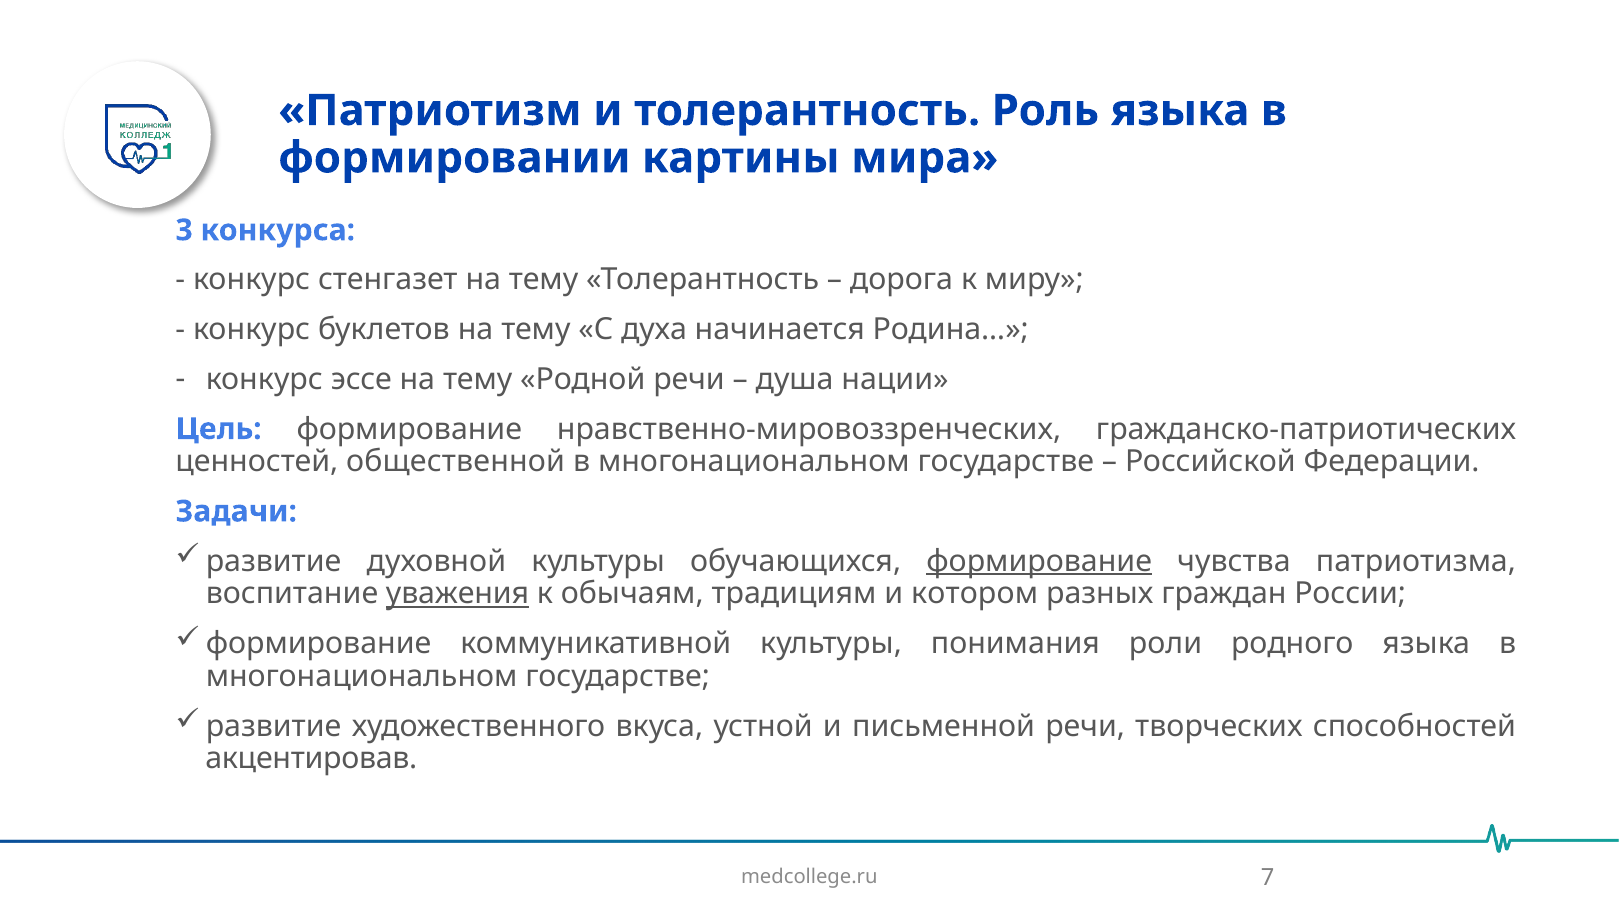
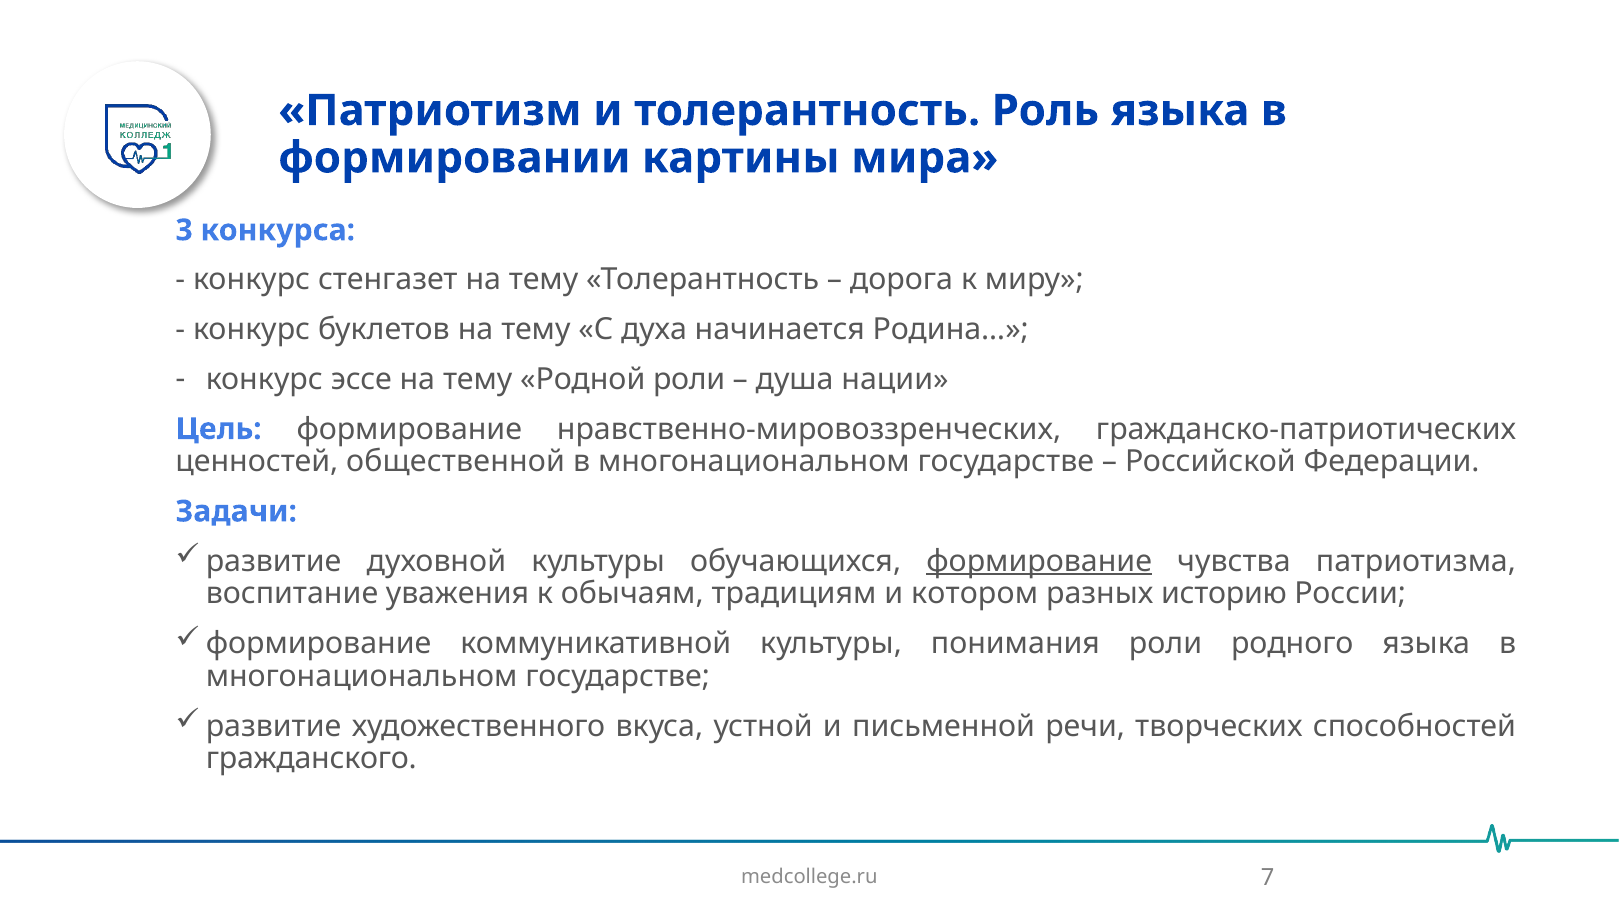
Родной речи: речи -> роли (689, 379)
уважения underline: present -> none (458, 594)
граждан: граждан -> историю (1224, 594)
акцентировав: акцентировав -> гражданского (311, 759)
